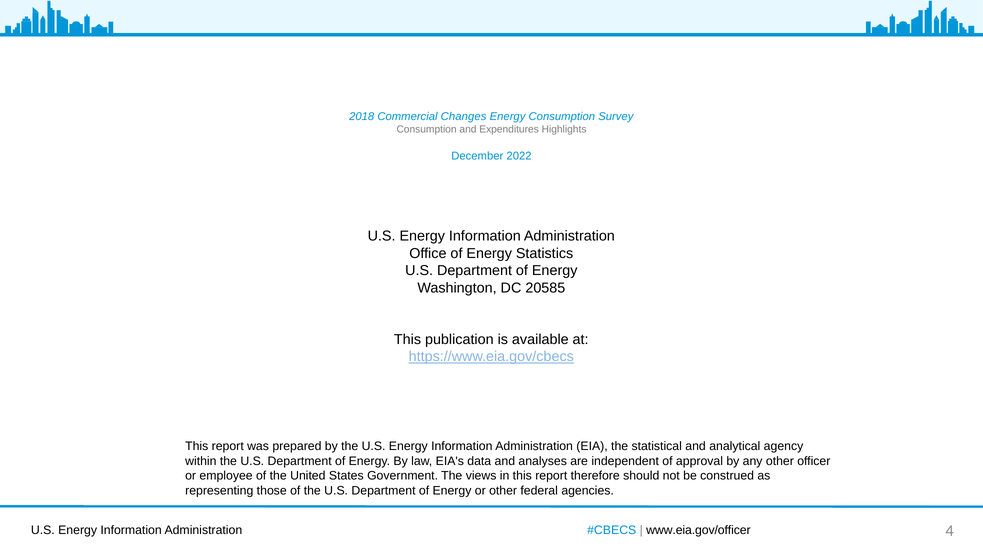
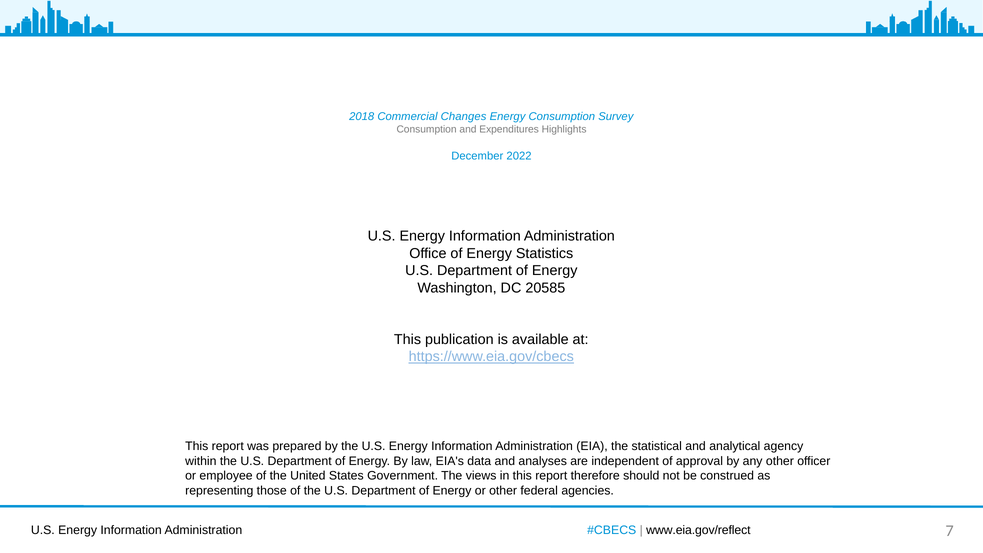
4: 4 -> 7 (950, 531)
www.eia.gov/officer: www.eia.gov/officer -> www.eia.gov/reflect (698, 530)
